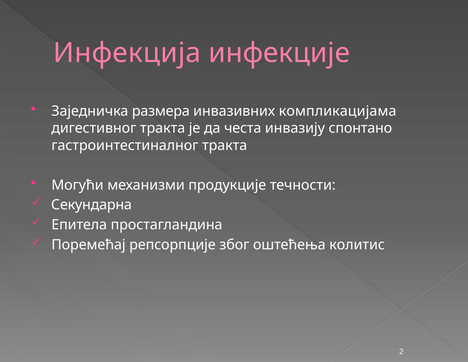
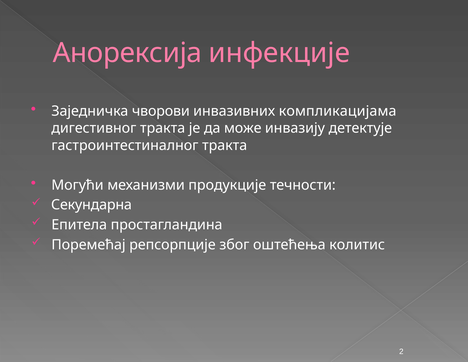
Инфекција: Инфекција -> Анорексија (127, 53)
размера: размера -> чворови (161, 111)
честа: честа -> може (243, 128)
спонтано: спонтано -> детектује (360, 128)
